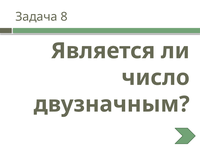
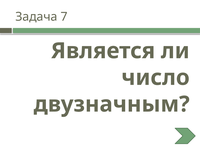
8: 8 -> 7 (64, 17)
